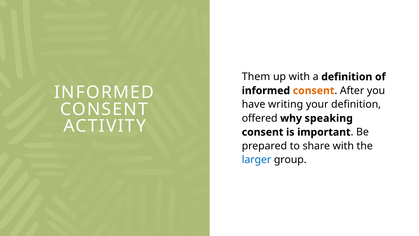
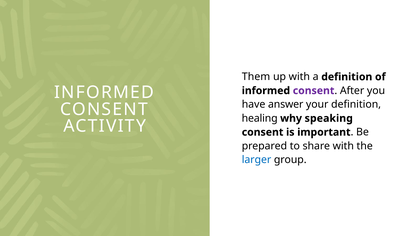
consent colour: orange -> purple (314, 91)
writing: writing -> answer (286, 104)
offered: offered -> healing (260, 118)
